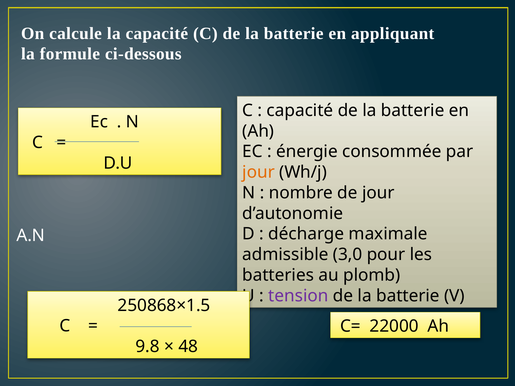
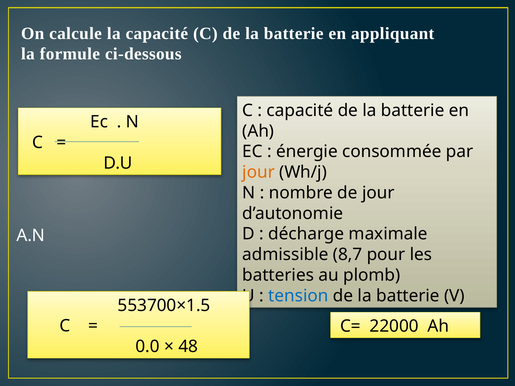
3,0: 3,0 -> 8,7 (348, 255)
tension colour: purple -> blue (298, 296)
250868×1.5: 250868×1.5 -> 553700×1.5 (164, 306)
9.8: 9.8 -> 0.0 (148, 347)
